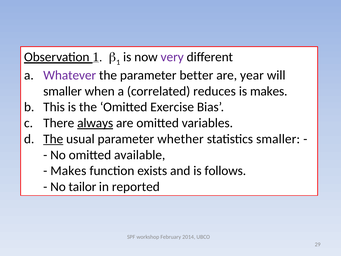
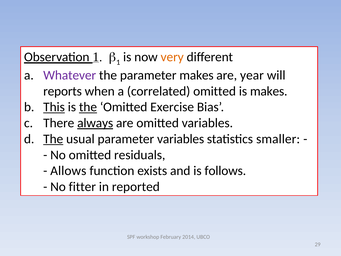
very colour: purple -> orange (172, 57)
parameter better: better -> makes (197, 75)
smaller: smaller -> reports (63, 91)
correlated reduces: reduces -> omitted (215, 91)
This underline: none -> present (54, 107)
the underline: none -> present (88, 107)
parameter whether: whether -> variables (181, 139)
available: available -> residuals (140, 155)
Makes: Makes -> Allows (68, 171)
tailor: tailor -> fitter (82, 187)
